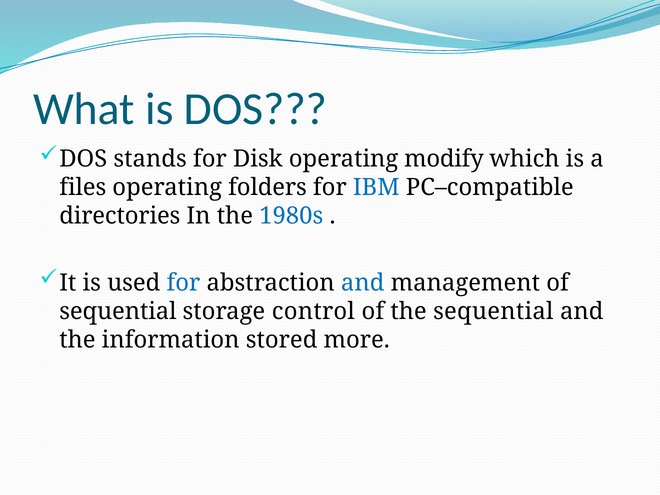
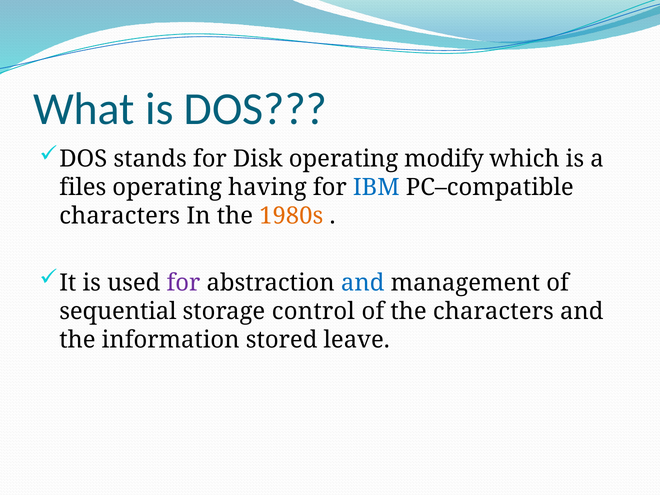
folders: folders -> having (267, 187)
directories: directories -> characters (120, 216)
1980s colour: blue -> orange (291, 216)
for colour: blue -> purple (183, 283)
the sequential: sequential -> characters (493, 311)
more: more -> leave (357, 340)
